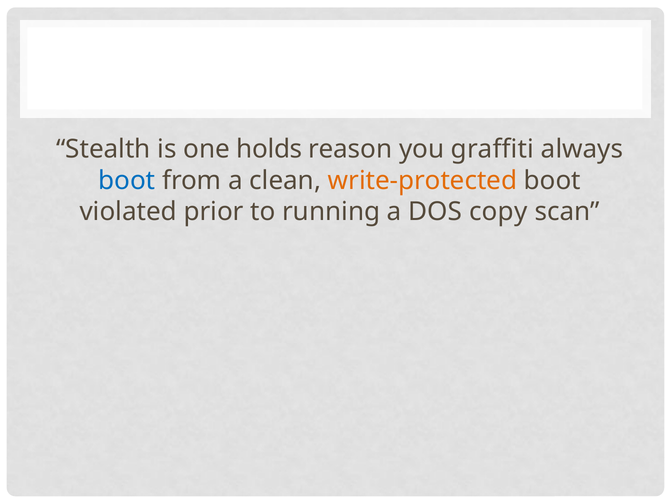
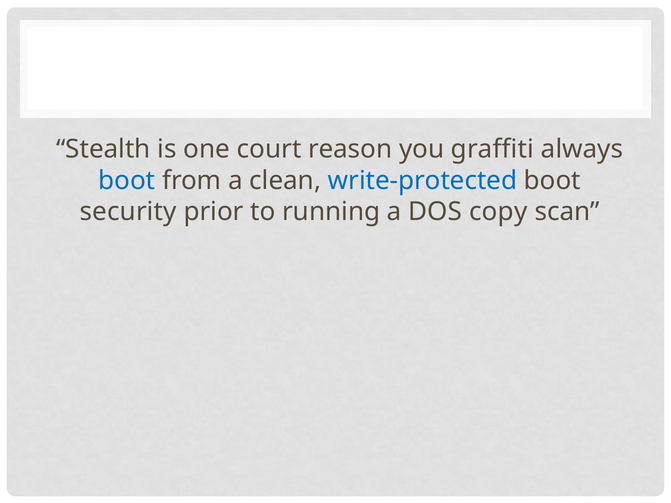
holds: holds -> court (269, 149)
write-protected colour: orange -> blue (422, 181)
violated: violated -> security (128, 212)
